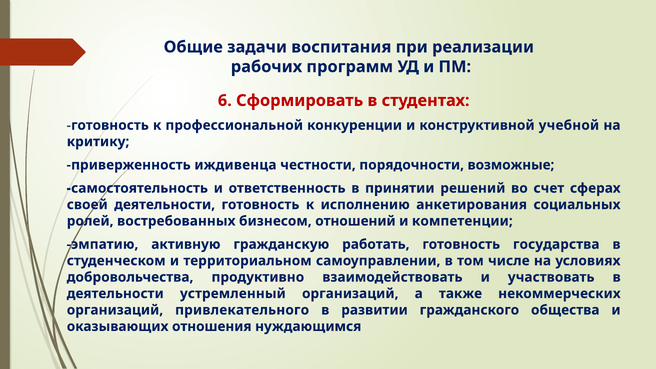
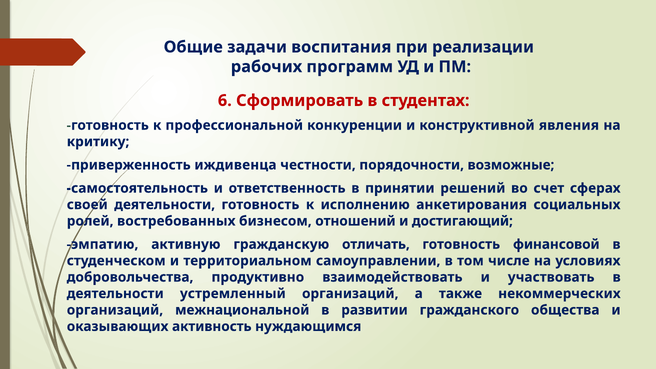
учебной: учебной -> явления (569, 125)
компетенции: компетенции -> достигающий (462, 221)
работать: работать -> отличать (376, 244)
государства: государства -> финансовой (556, 244)
привлекательного: привлекательного -> межнациональной (242, 310)
отношения: отношения -> активность (212, 326)
